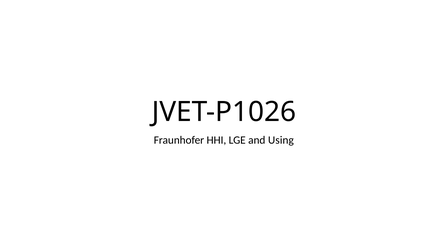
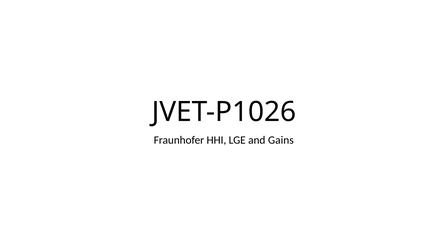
Using: Using -> Gains (281, 140)
